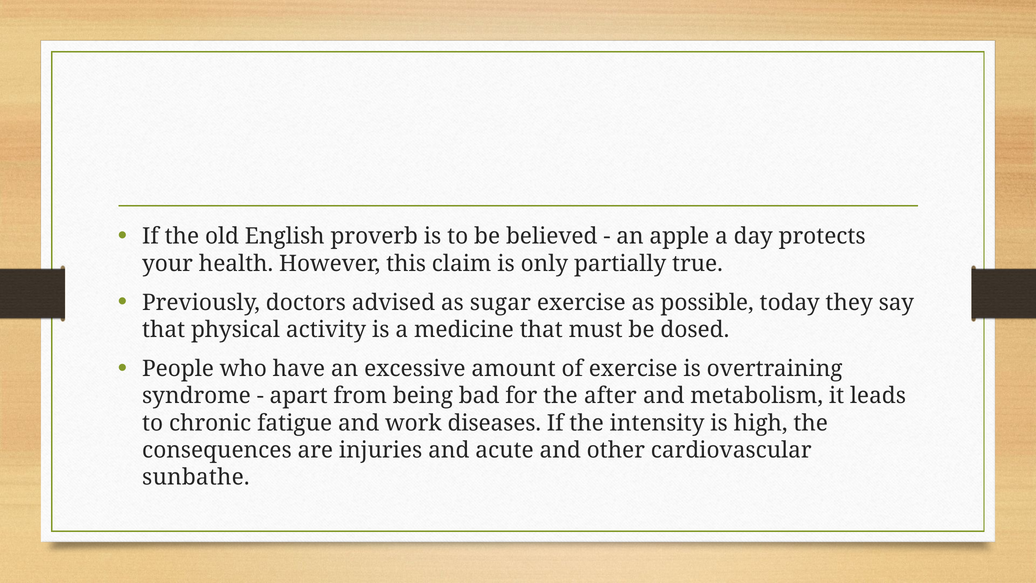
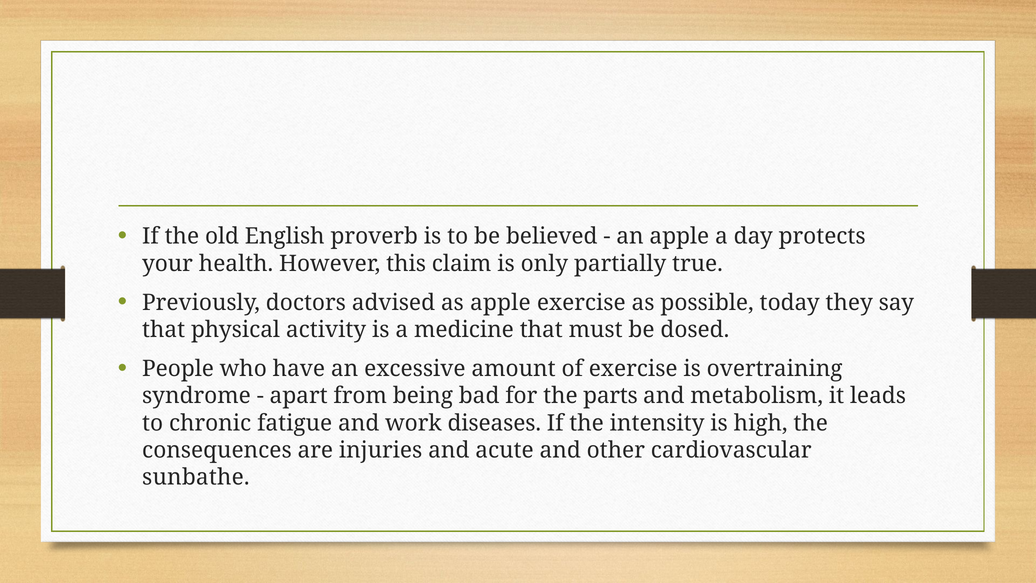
as sugar: sugar -> apple (500, 302)
after: after -> parts (611, 396)
